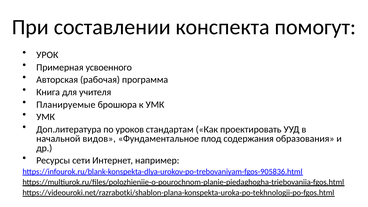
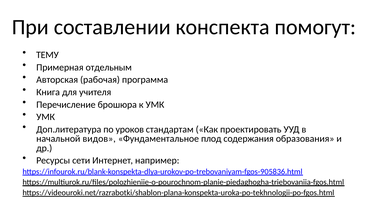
УРОК: УРОК -> ТЕМУ (47, 55)
усвоенного: усвоенного -> отдельным (109, 67)
Планируемые: Планируемые -> Перечисление (66, 105)
